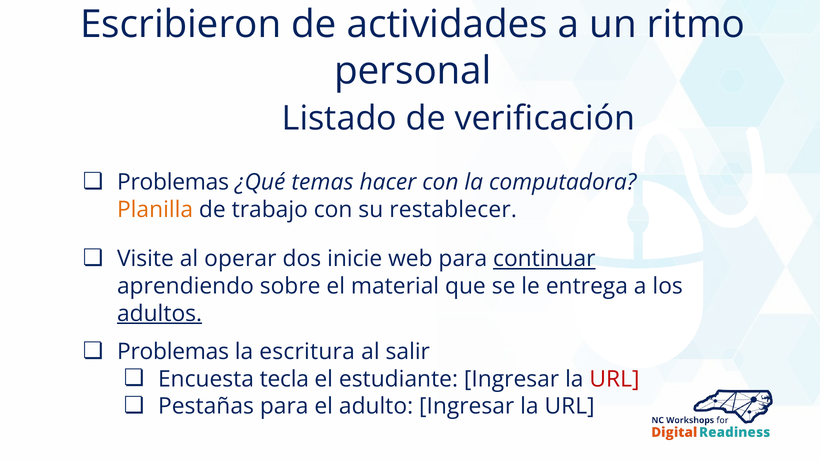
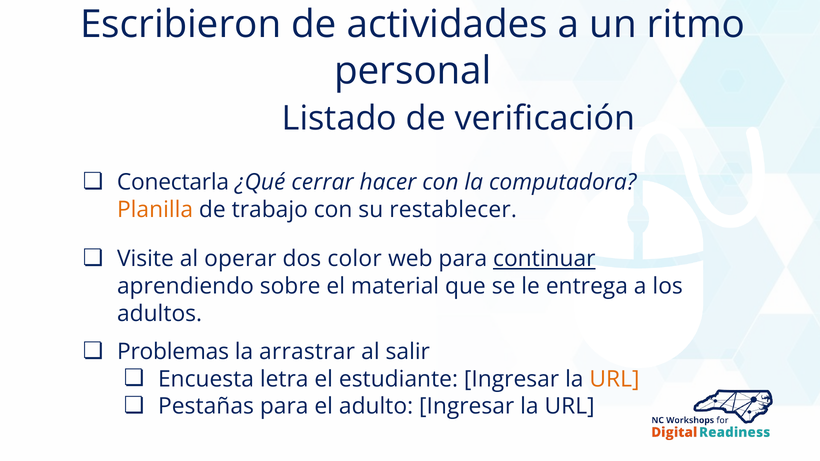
Problemas: Problemas -> Conectarla (173, 183)
temas: temas -> cerrar (322, 183)
inicie: inicie -> color (355, 259)
adultos underline: present -> none (160, 314)
escritura: escritura -> arrastrar (307, 352)
tecla: tecla -> letra (284, 379)
URL colour: red -> orange (614, 379)
